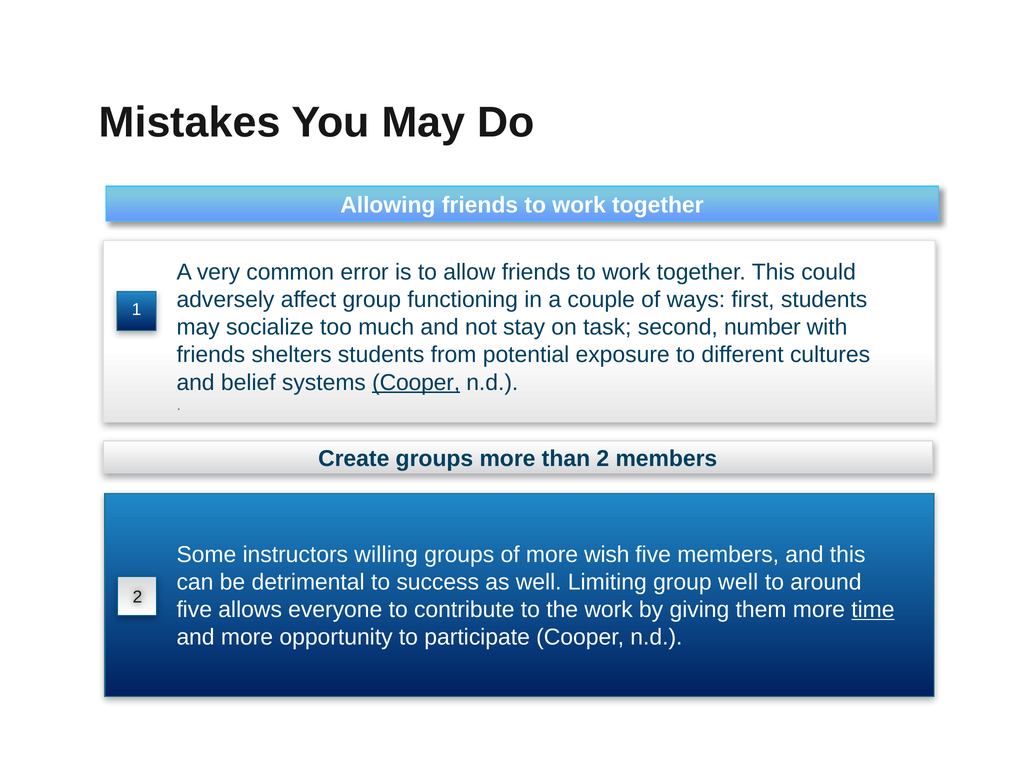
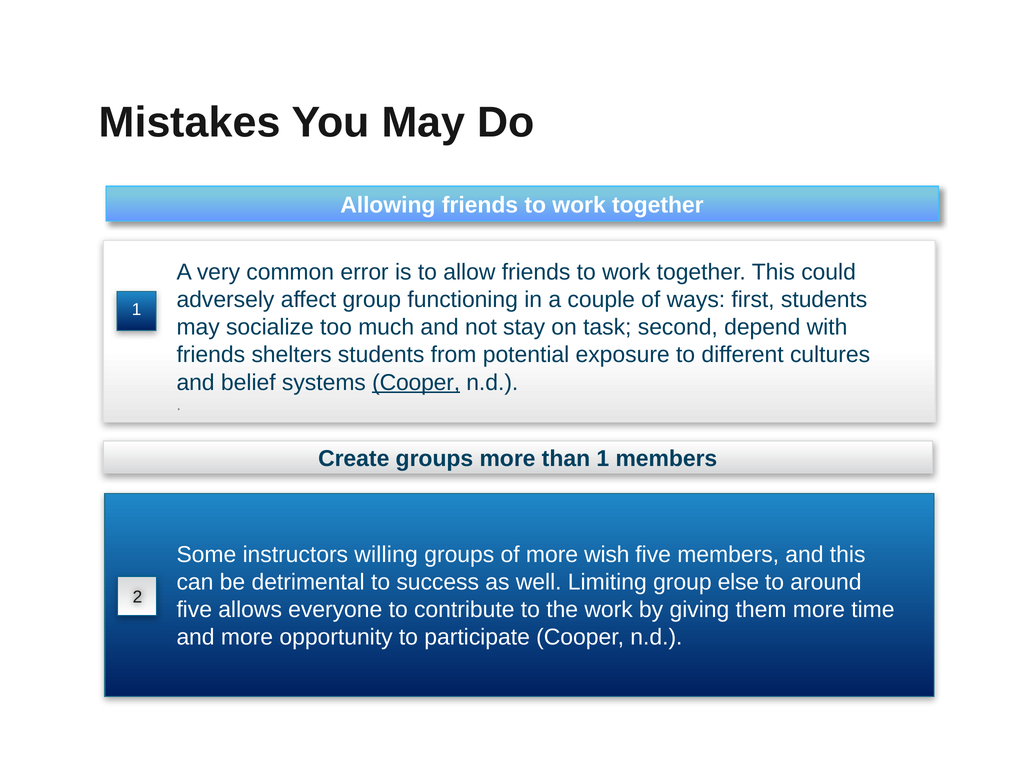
number: number -> depend (762, 327)
than 2: 2 -> 1 (603, 458)
group well: well -> else (738, 582)
time underline: present -> none (873, 609)
